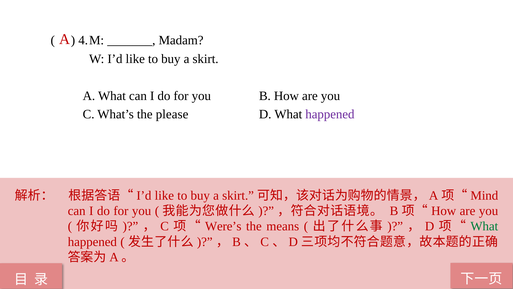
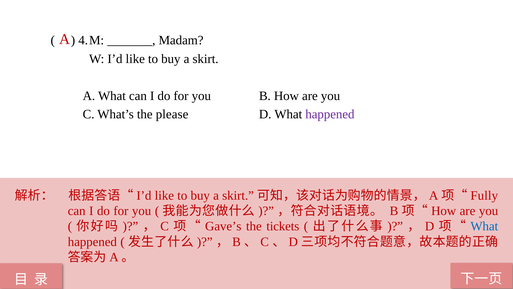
Mind: Mind -> Fully (484, 195)
Were’s: Were’s -> Gave’s (223, 226)
means: means -> tickets (283, 226)
What colour: green -> blue (484, 226)
